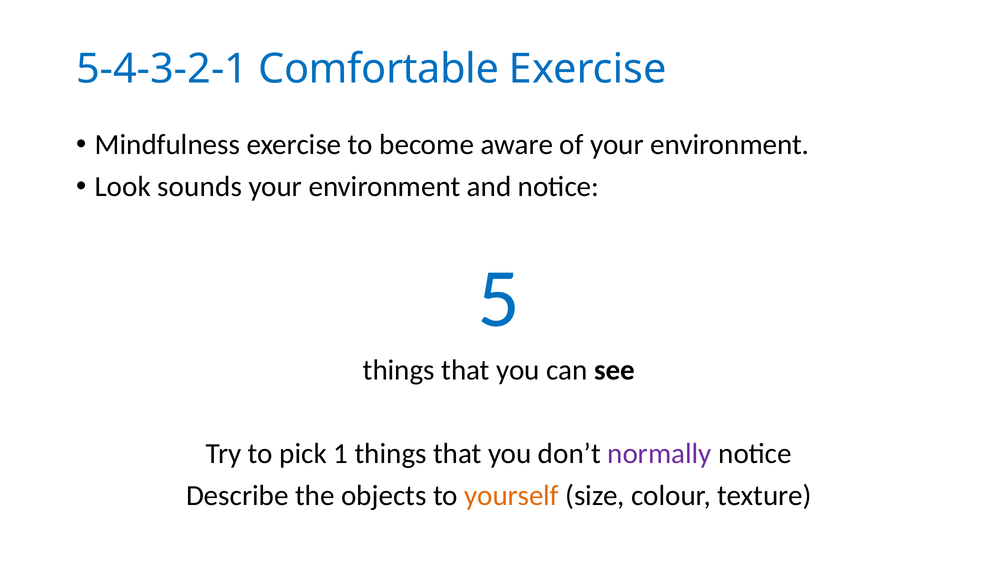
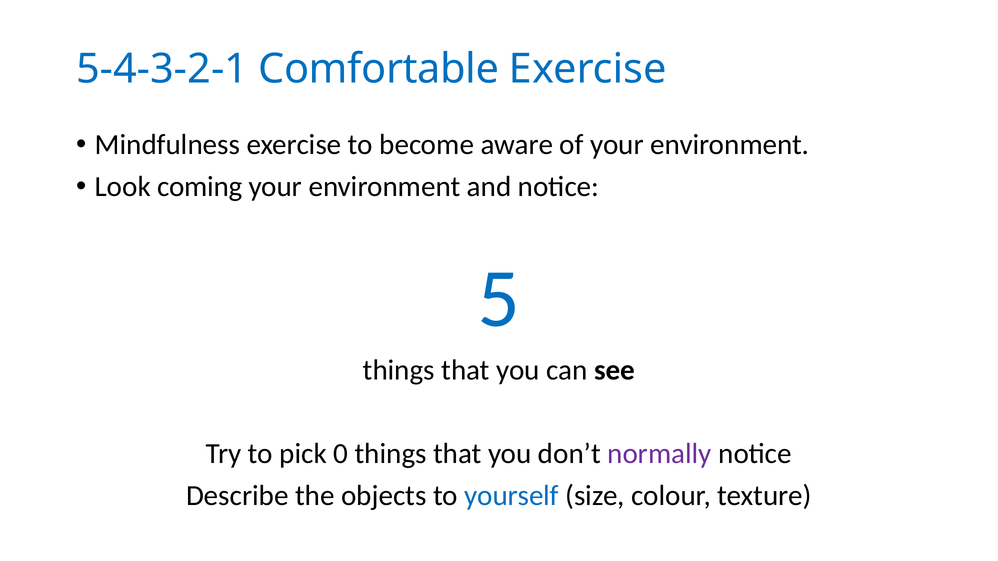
sounds: sounds -> coming (200, 187)
1: 1 -> 0 (341, 454)
yourself colour: orange -> blue (512, 496)
